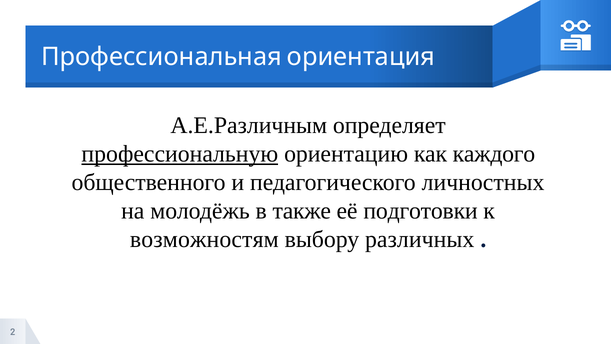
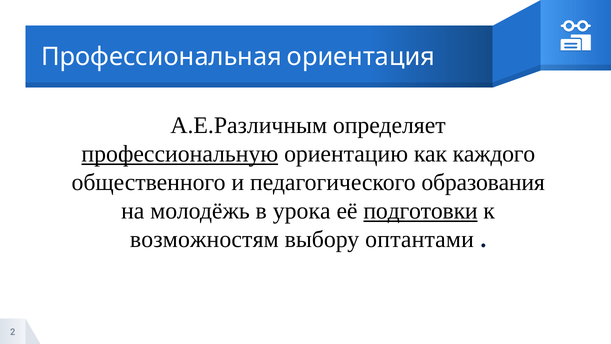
личностных: личностных -> образования (483, 182)
также: также -> урока (302, 211)
подготовки underline: none -> present (421, 211)
различных: различных -> оптантами (420, 239)
